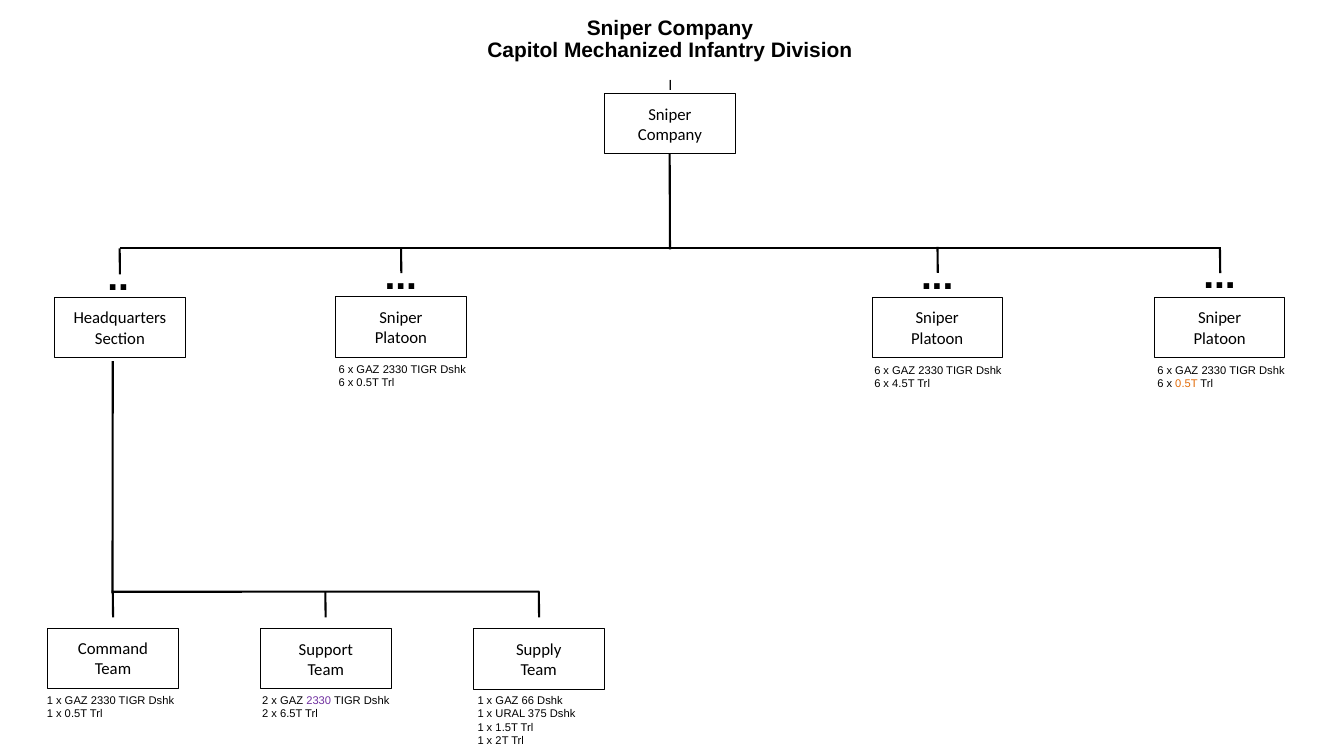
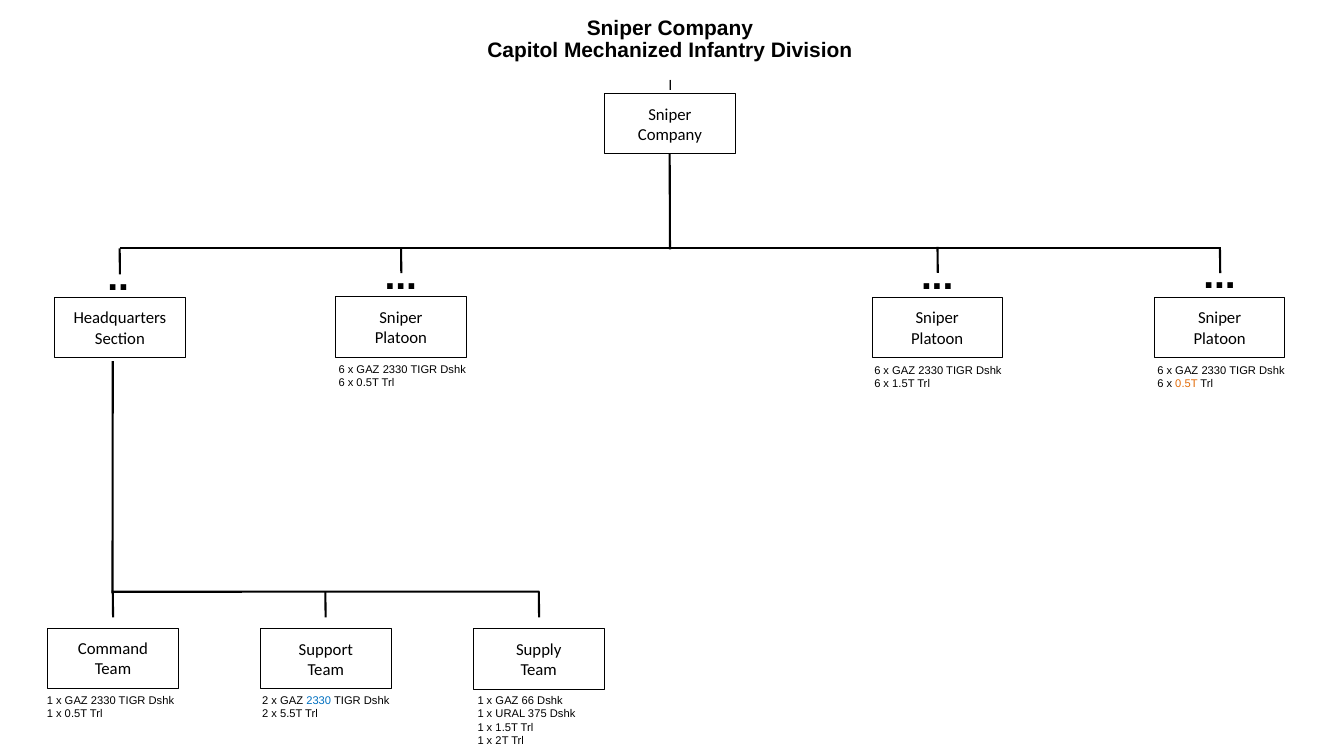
6 x 4.5T: 4.5T -> 1.5T (903, 384)
2330 colour: purple -> blue (319, 700)
6.5T: 6.5T -> 5.5T (291, 714)
